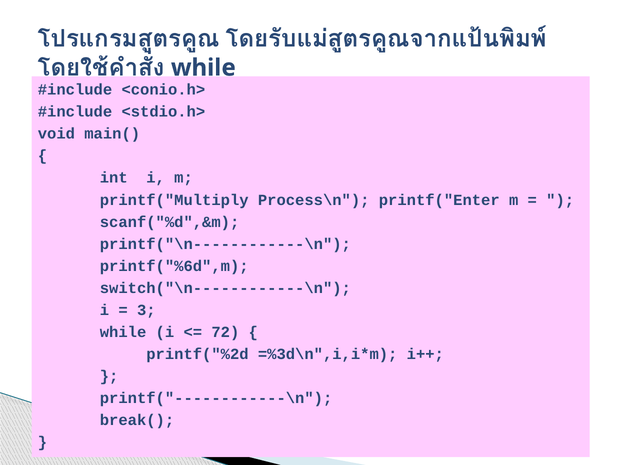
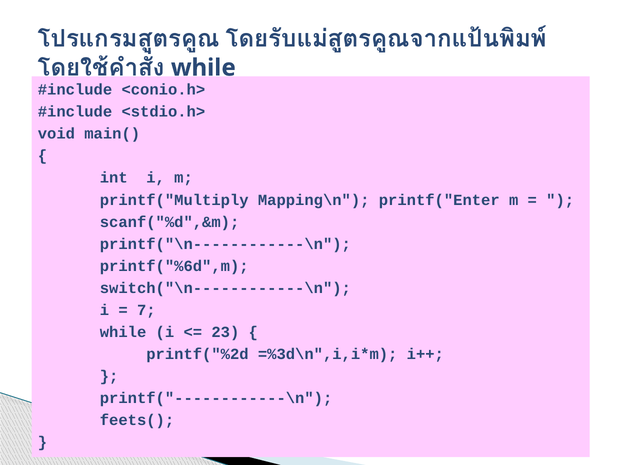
Process\n: Process\n -> Mapping\n (314, 200)
3: 3 -> 7 (146, 310)
72: 72 -> 23 (225, 332)
break(: break( -> feets( (137, 420)
